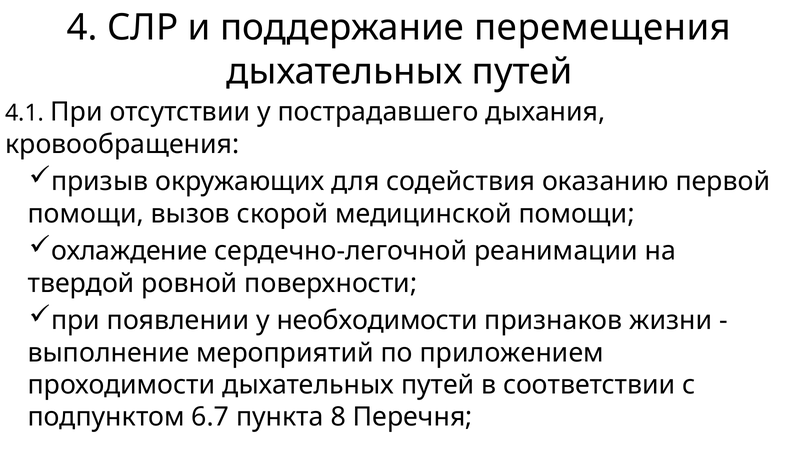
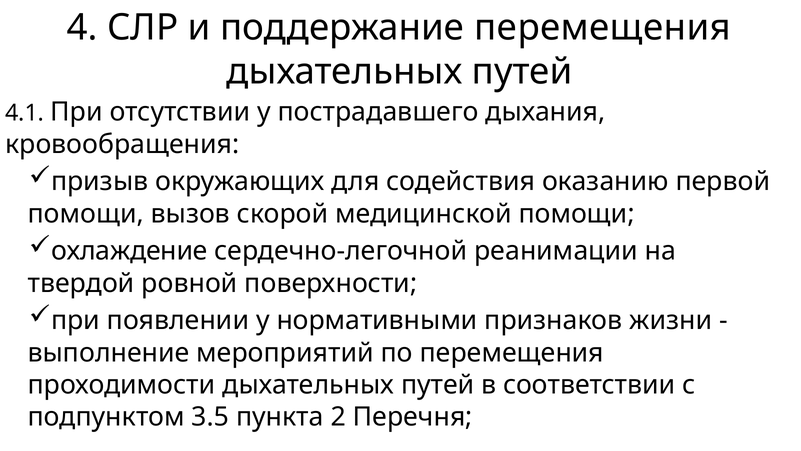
необходимости: необходимости -> нормативными (377, 320)
по приложением: приложением -> перемещения (512, 352)
6.7: 6.7 -> 3.5 (210, 416)
8: 8 -> 2 (338, 416)
